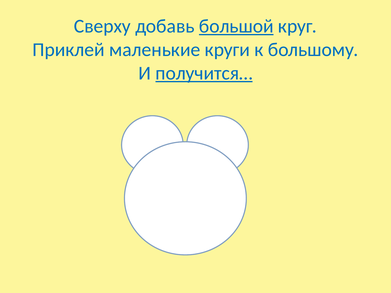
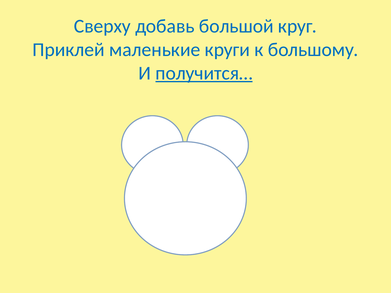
большой underline: present -> none (236, 26)
